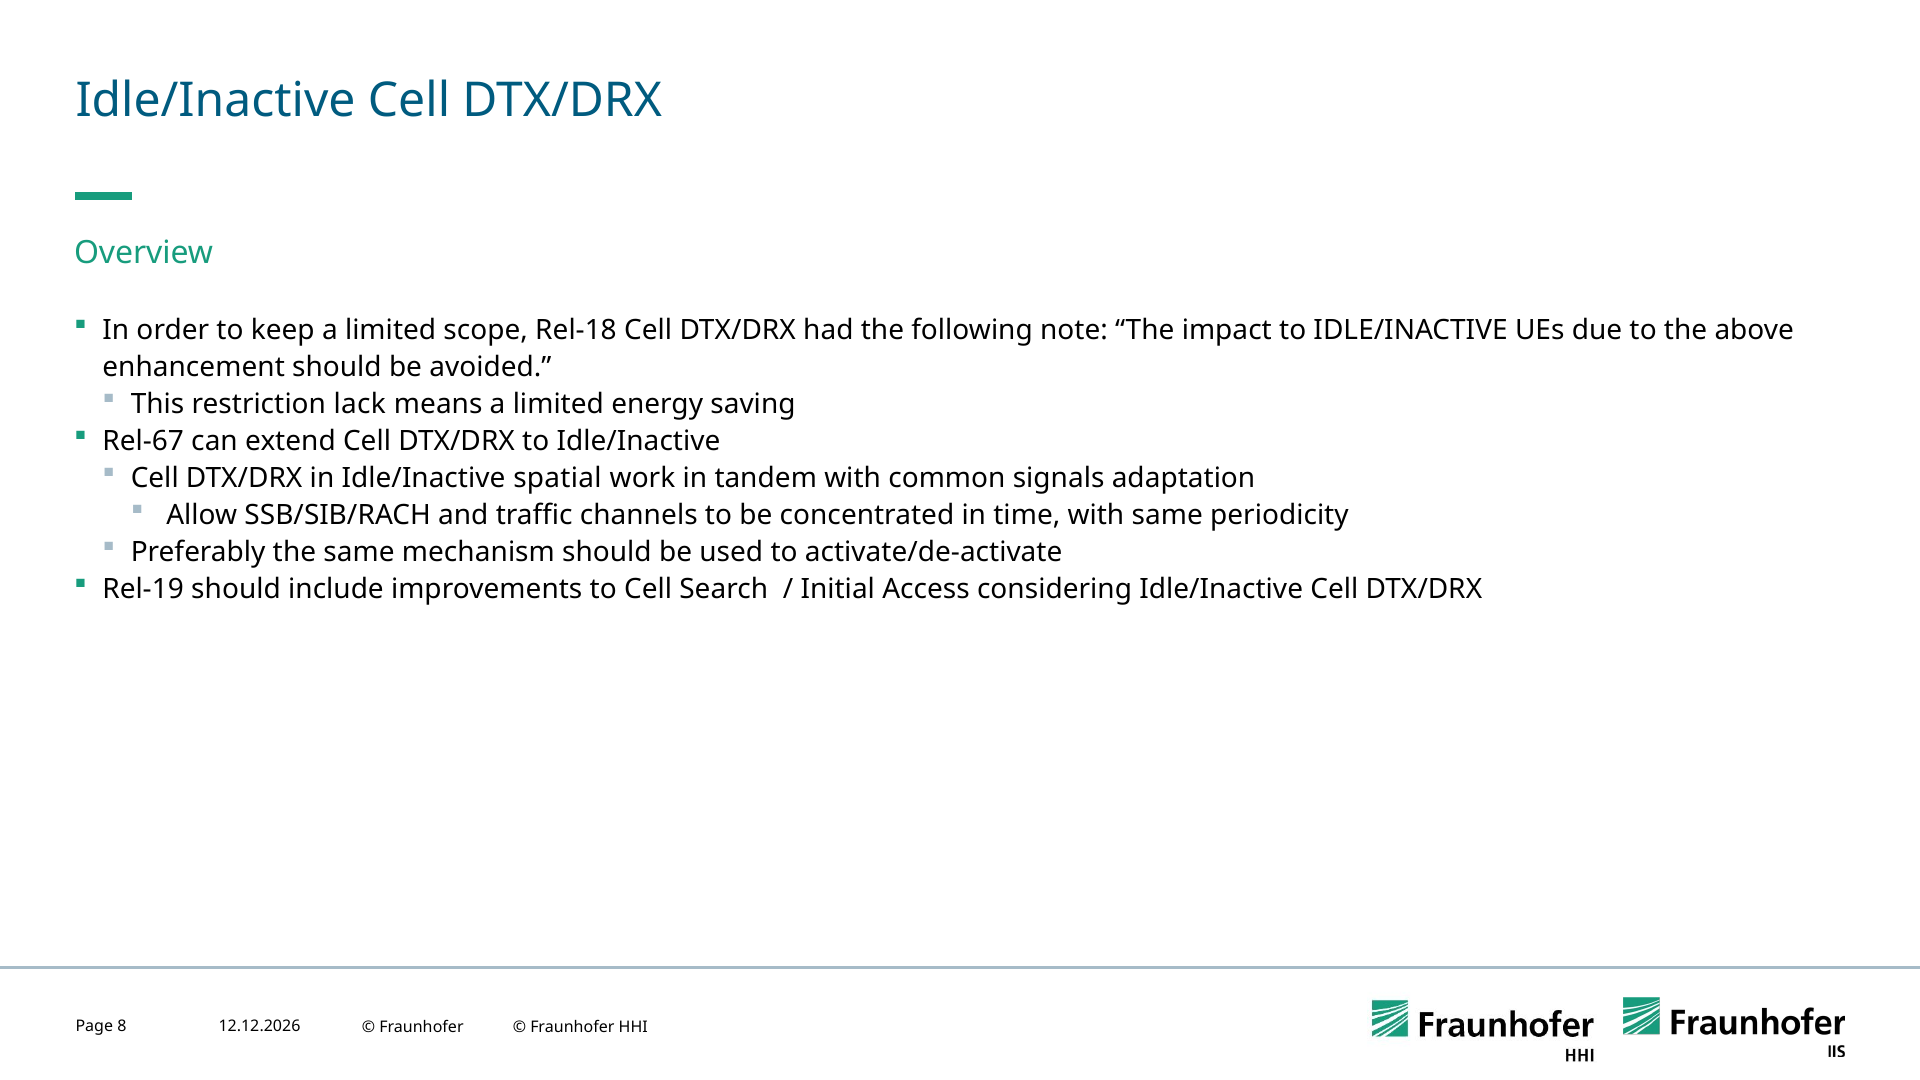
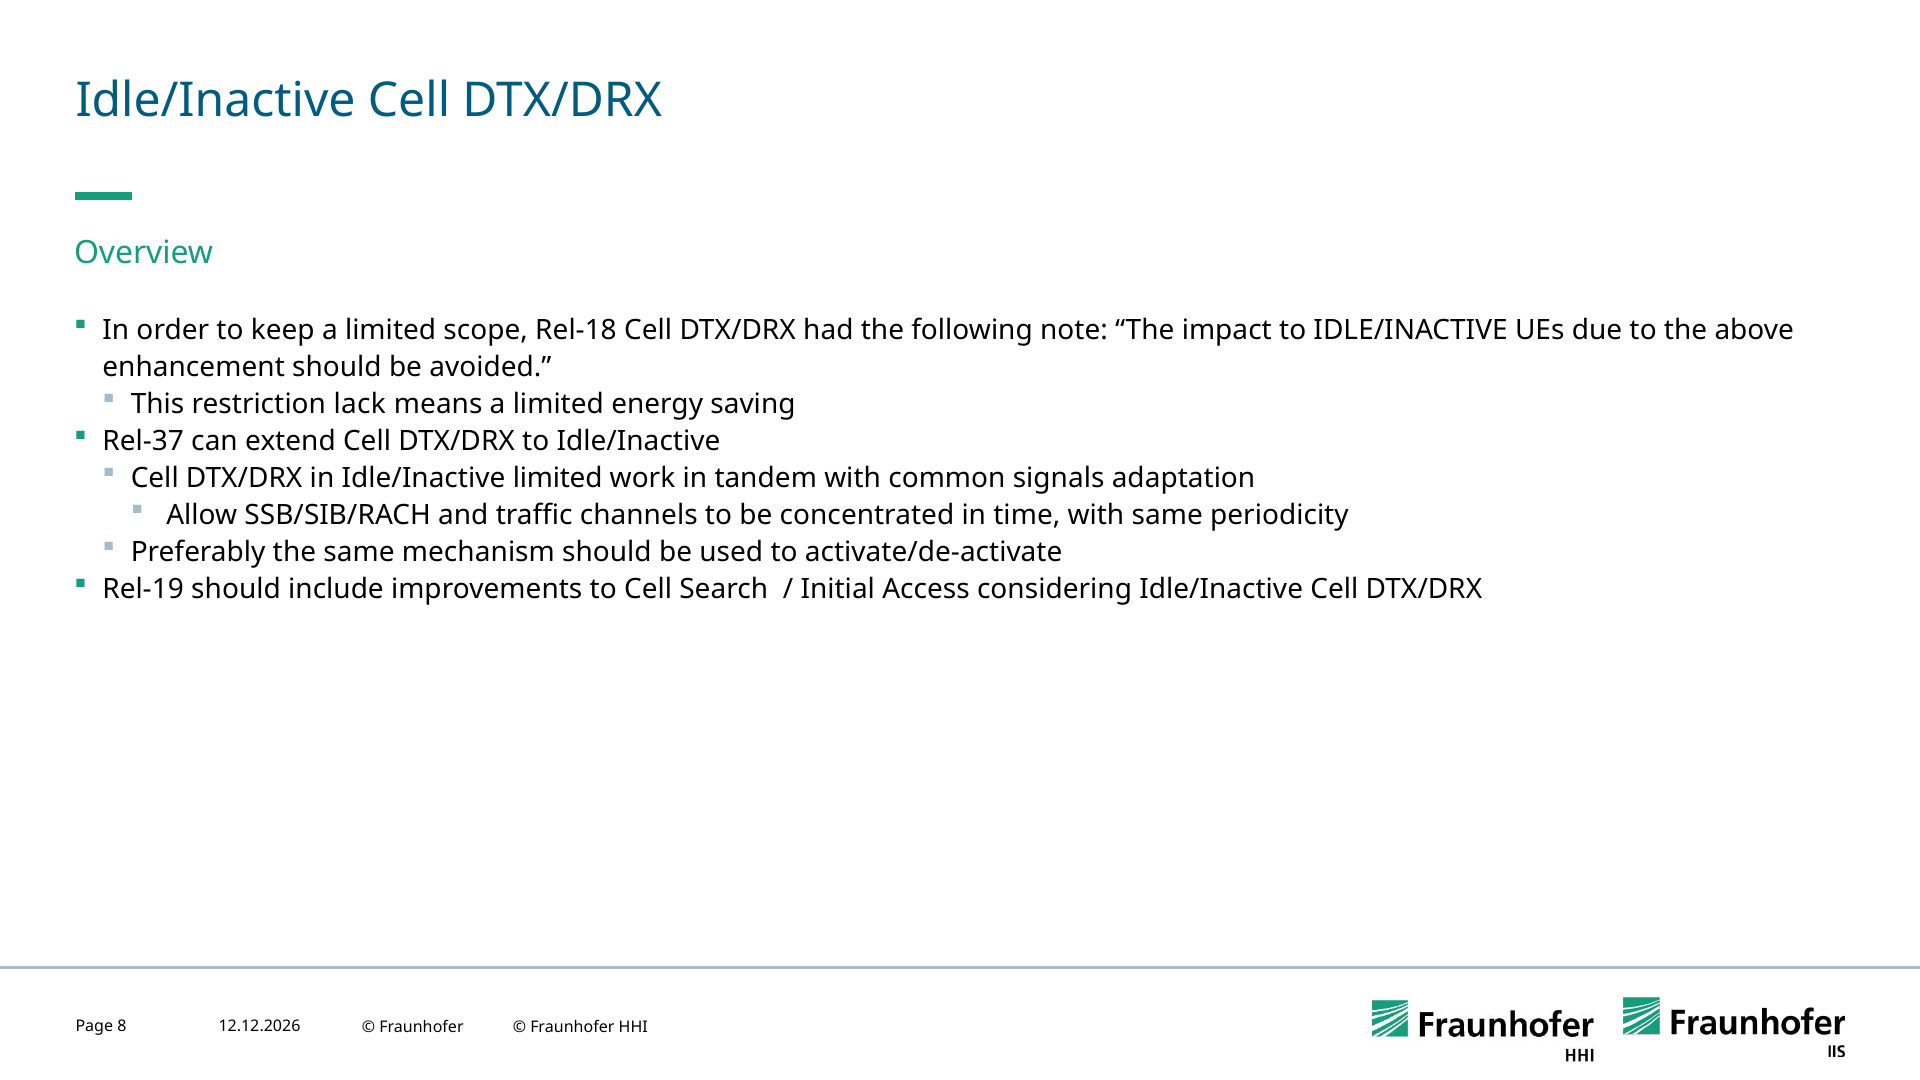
Rel-67: Rel-67 -> Rel-37 (143, 441)
Idle/Inactive spatial: spatial -> limited (558, 478)
